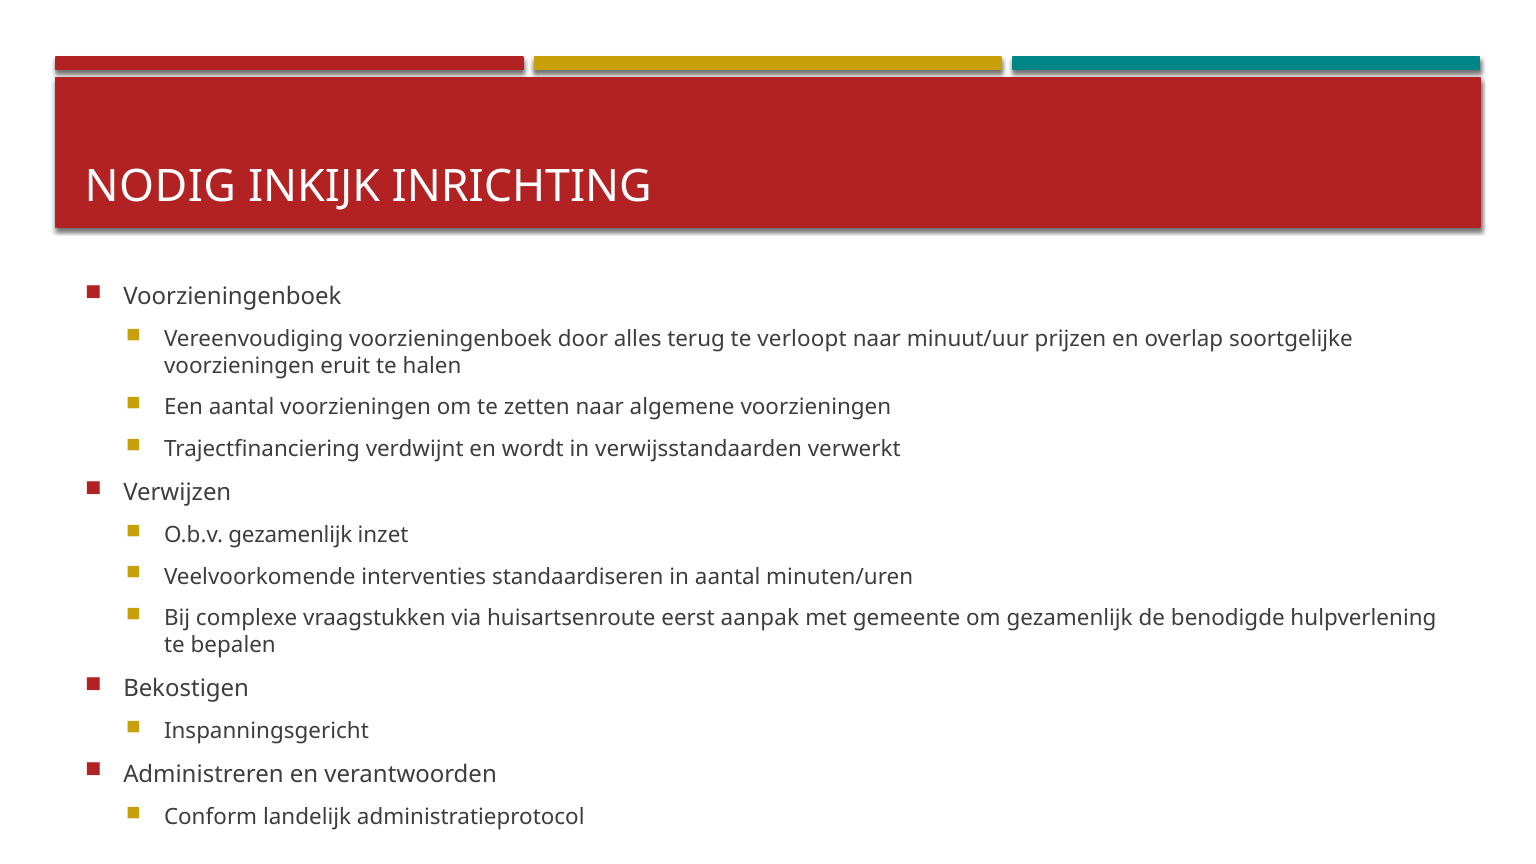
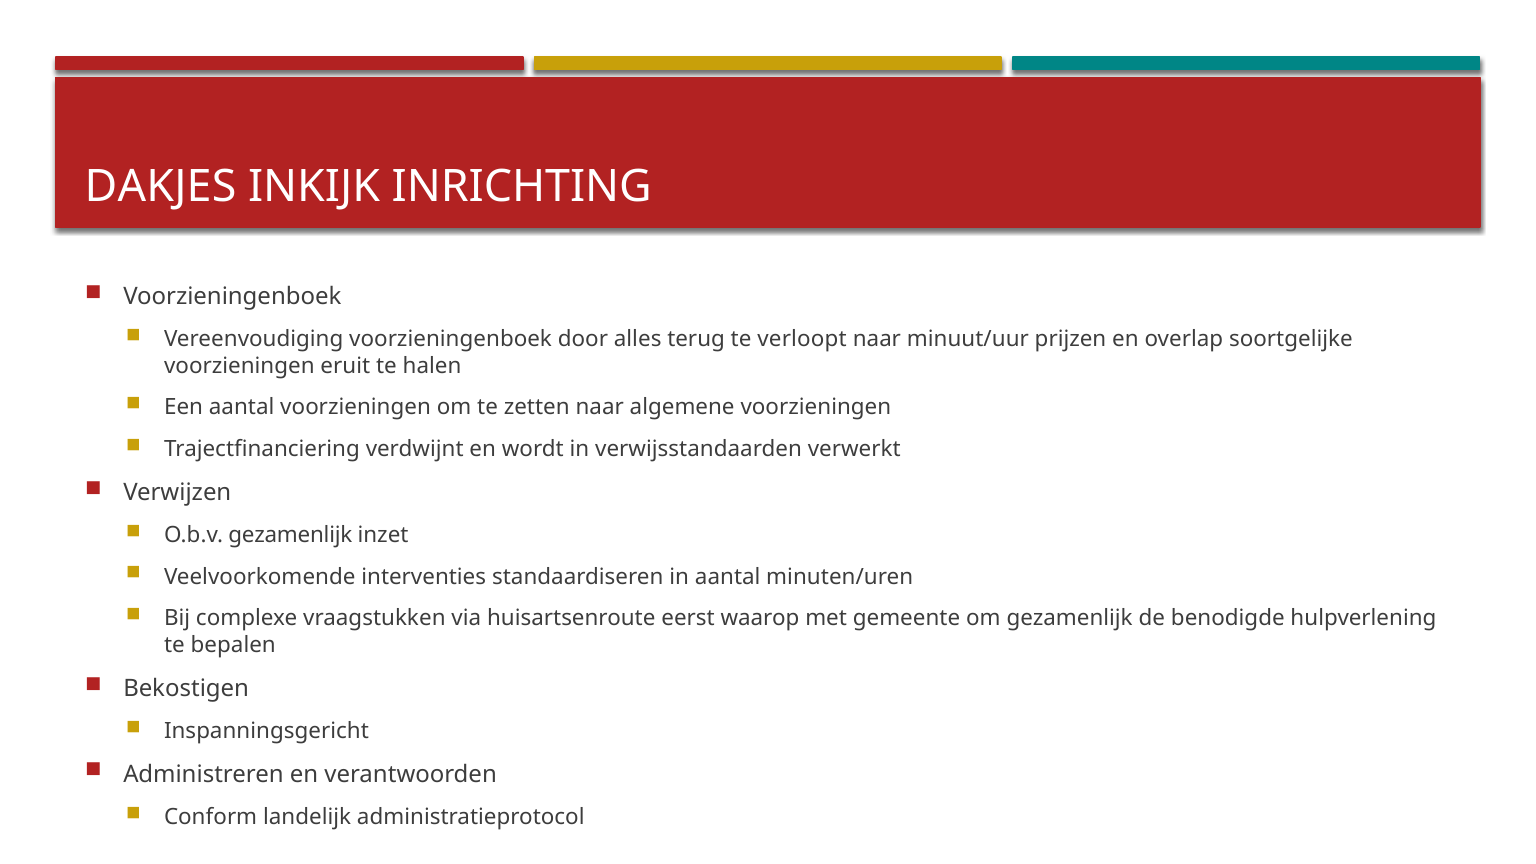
NODIG: NODIG -> DAKJES (161, 187)
aanpak: aanpak -> waarop (760, 618)
